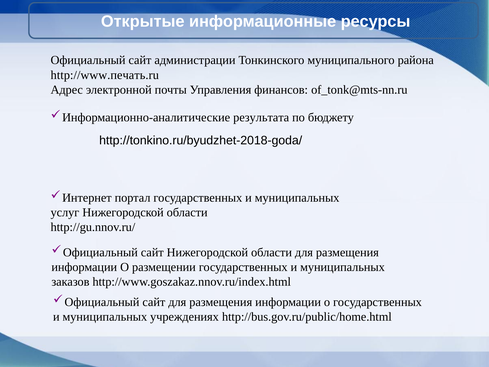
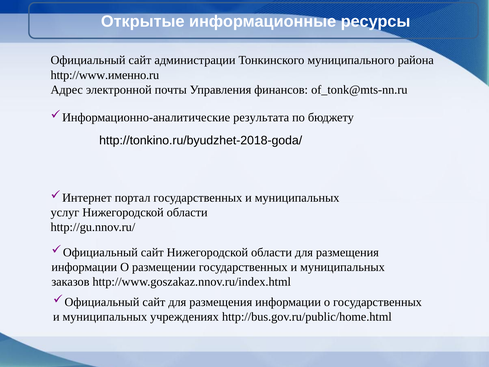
http://www.печать.ru: http://www.печать.ru -> http://www.именно.ru (105, 75)
